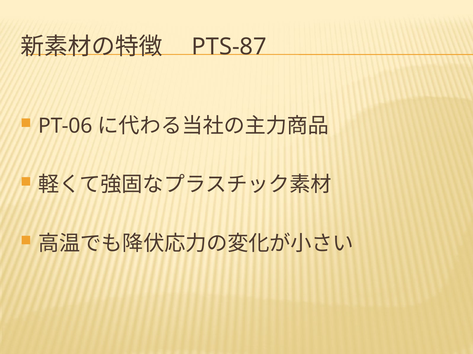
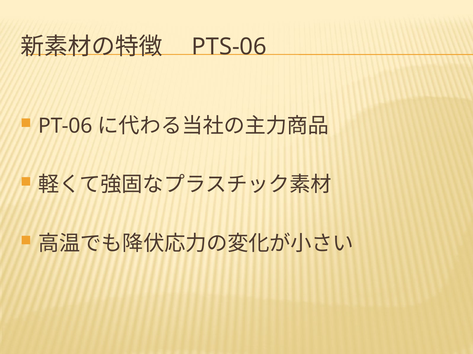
PTS-87: PTS-87 -> PTS-06 (229, 47)
